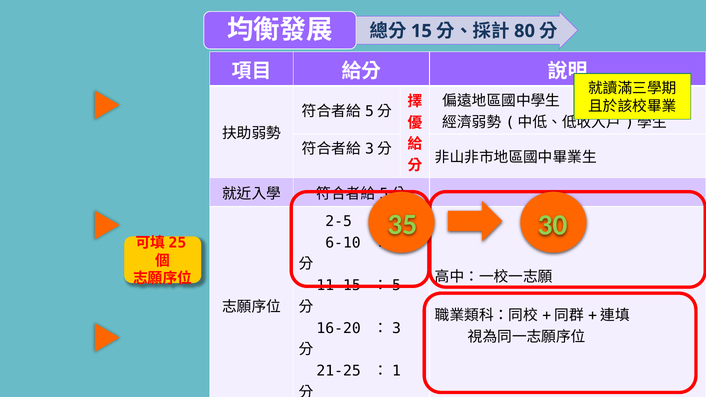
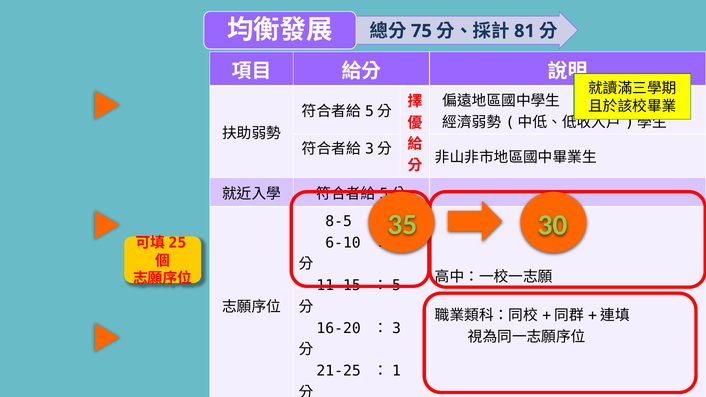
15: 15 -> 75 (421, 31)
80: 80 -> 81 (525, 31)
2-5: 2-5 -> 8-5 (339, 222)
